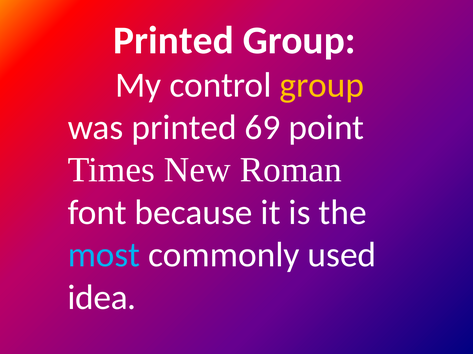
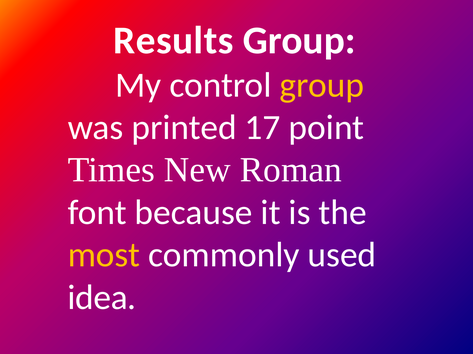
Printed: Printed -> Results (173, 41)
69: 69 -> 17 (263, 128)
most colour: light blue -> yellow (104, 255)
